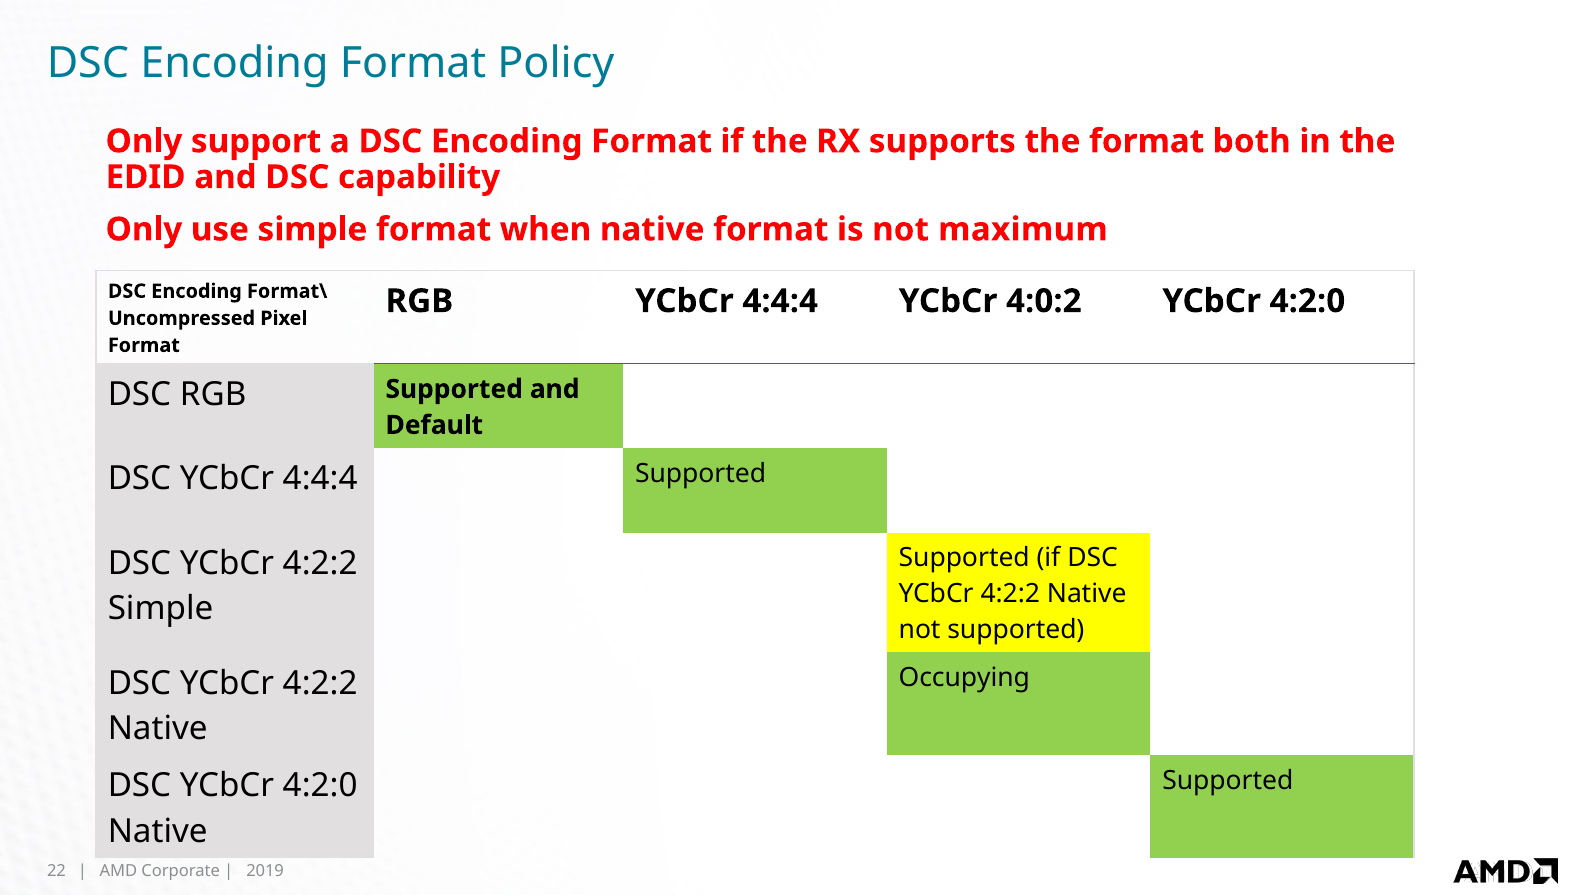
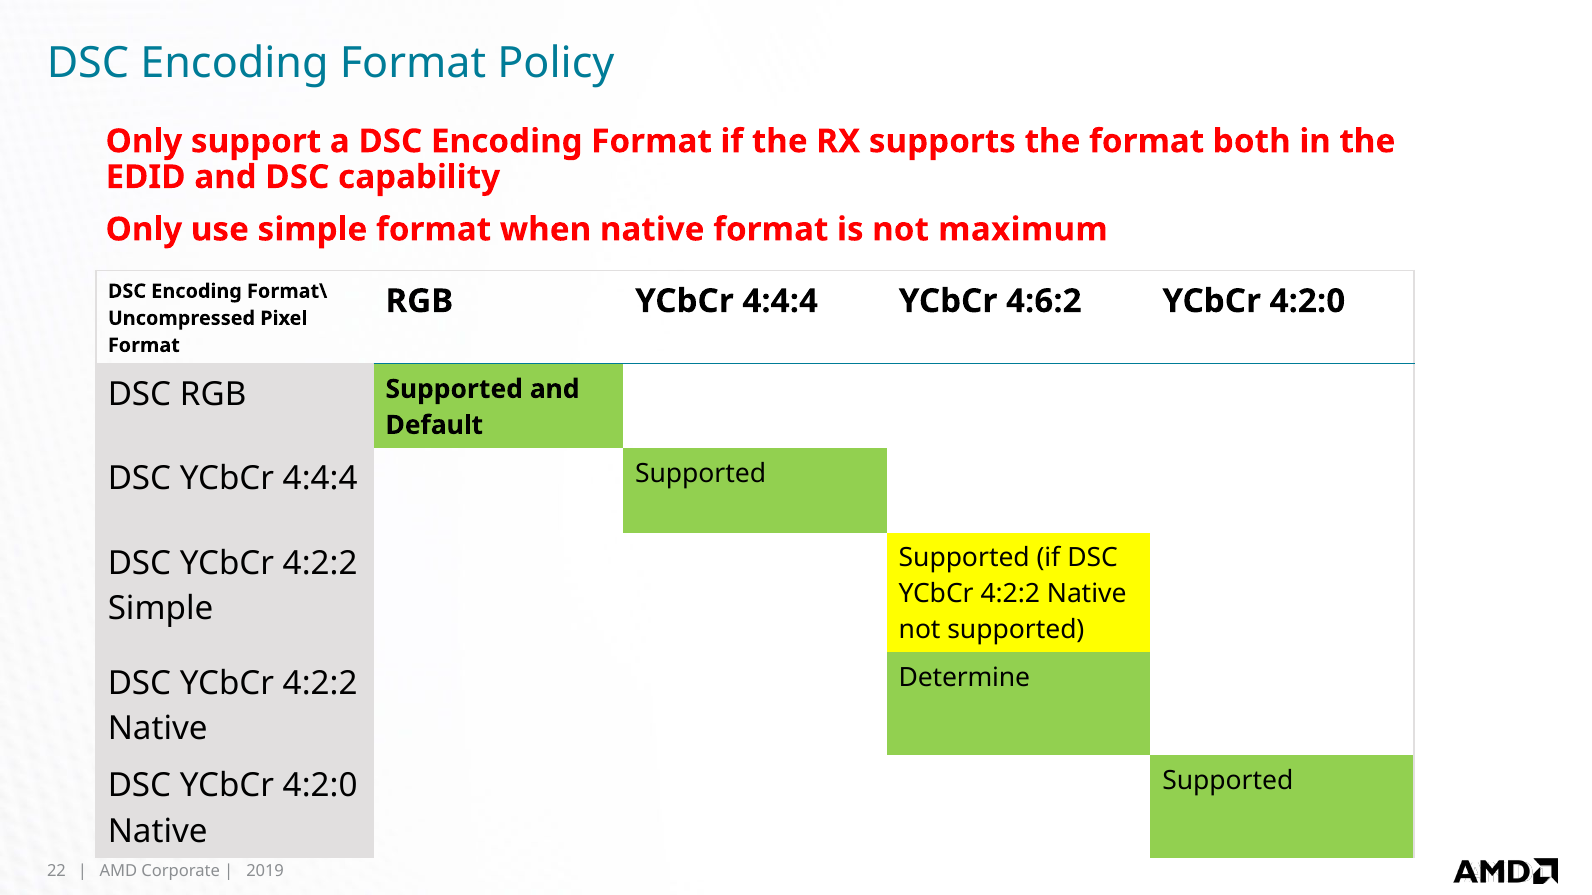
4:0:2: 4:0:2 -> 4:6:2 (1044, 301)
Occupying: Occupying -> Determine (964, 678)
